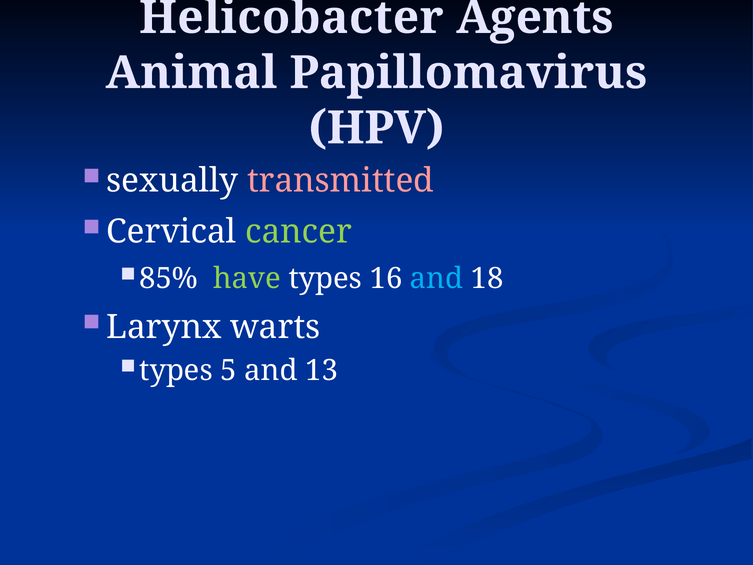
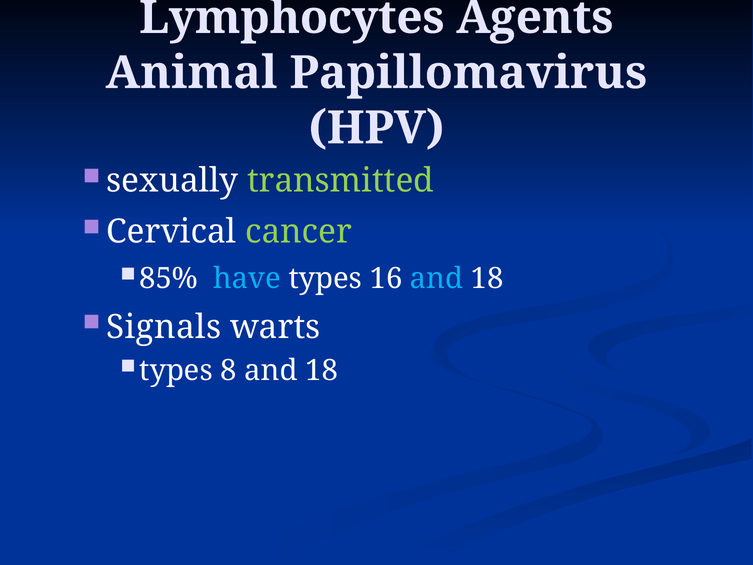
Helicobacter: Helicobacter -> Lymphocytes (292, 18)
transmitted colour: pink -> light green (341, 181)
have colour: light green -> light blue (247, 278)
Larynx: Larynx -> Signals (164, 327)
5: 5 -> 8 (229, 370)
13: 13 -> 18 (322, 370)
